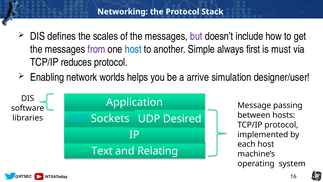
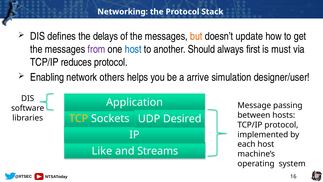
scales: scales -> delays (106, 36)
but colour: purple -> orange (196, 36)
include: include -> update (249, 36)
Simple: Simple -> Should (201, 49)
worlds: worlds -> others (112, 77)
TCP colour: light blue -> yellow (79, 118)
Text: Text -> Like (102, 151)
Relating: Relating -> Streams (158, 151)
